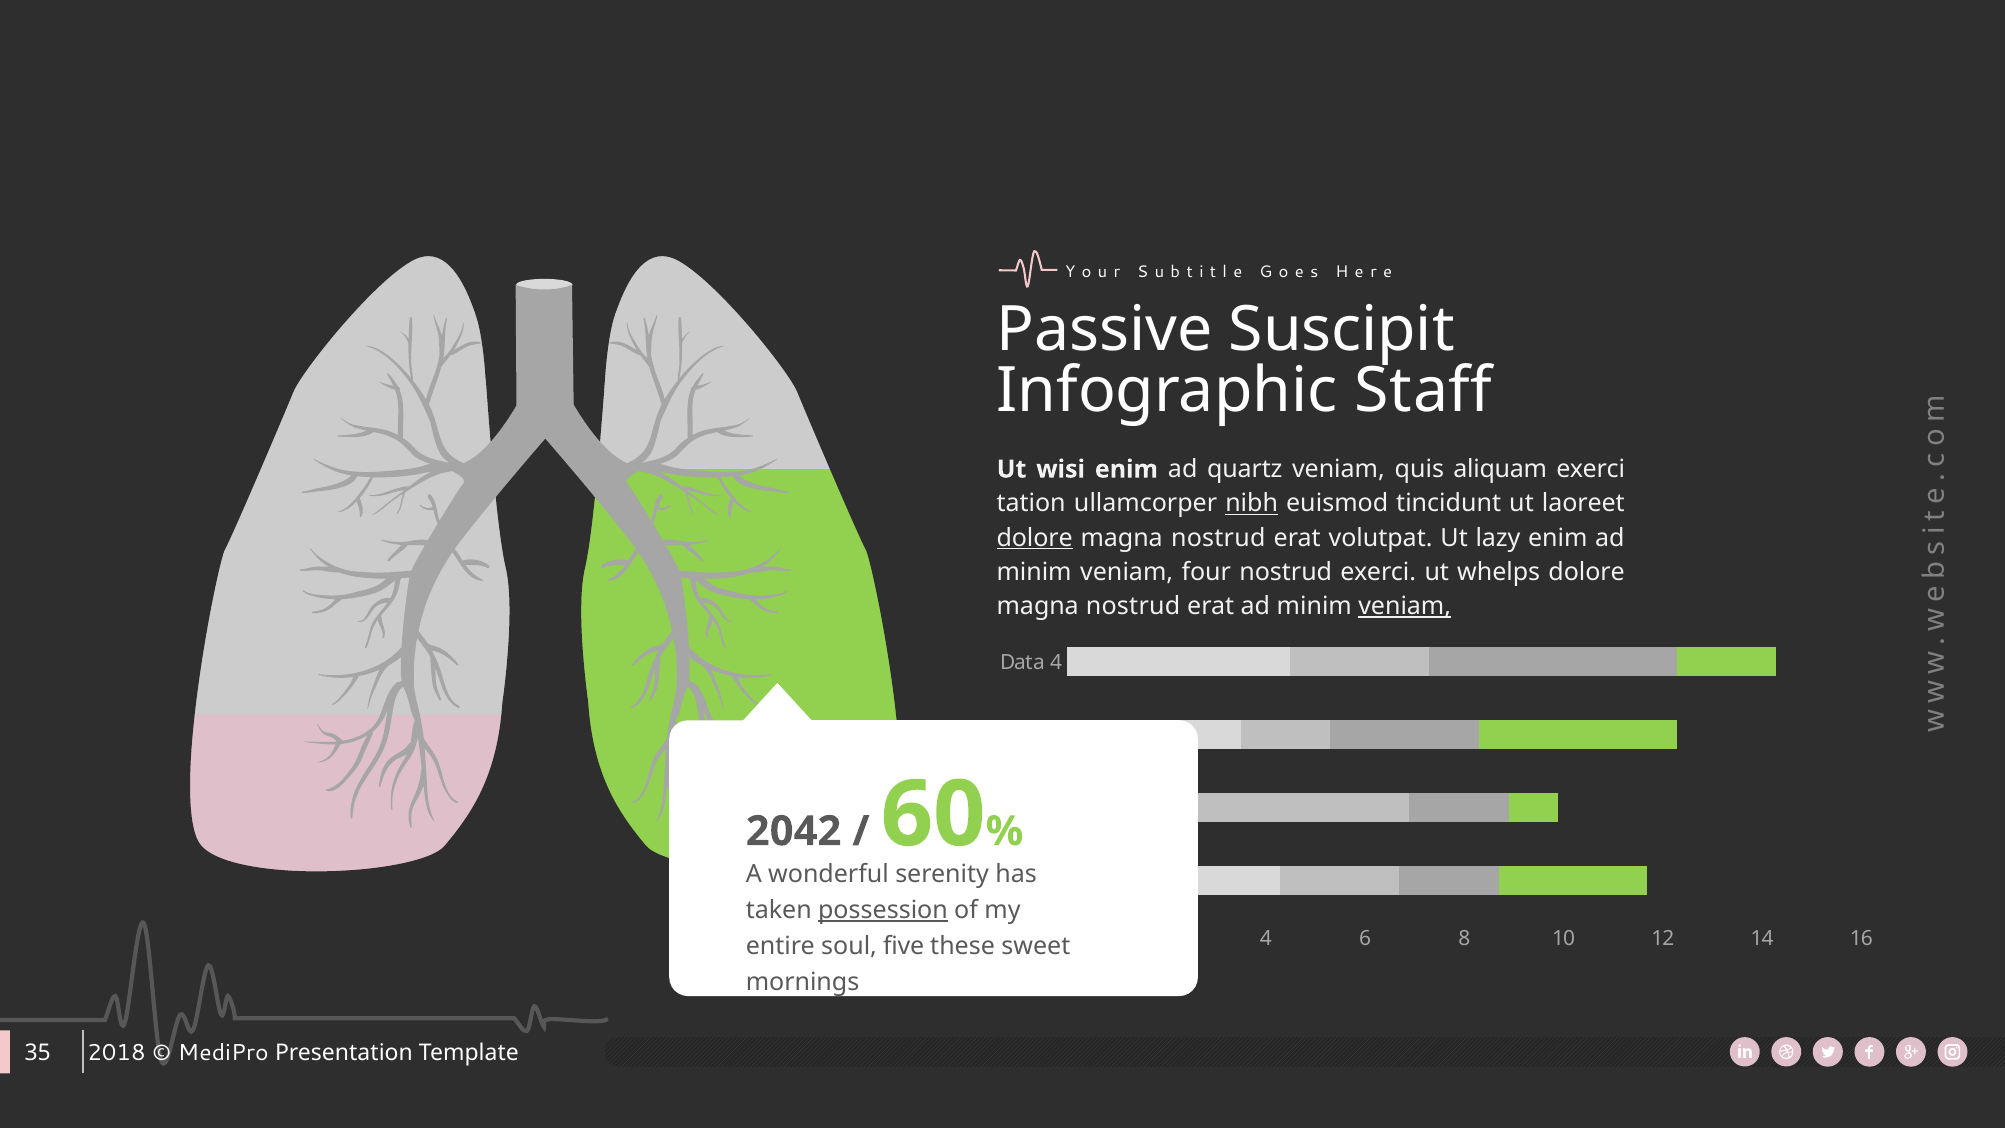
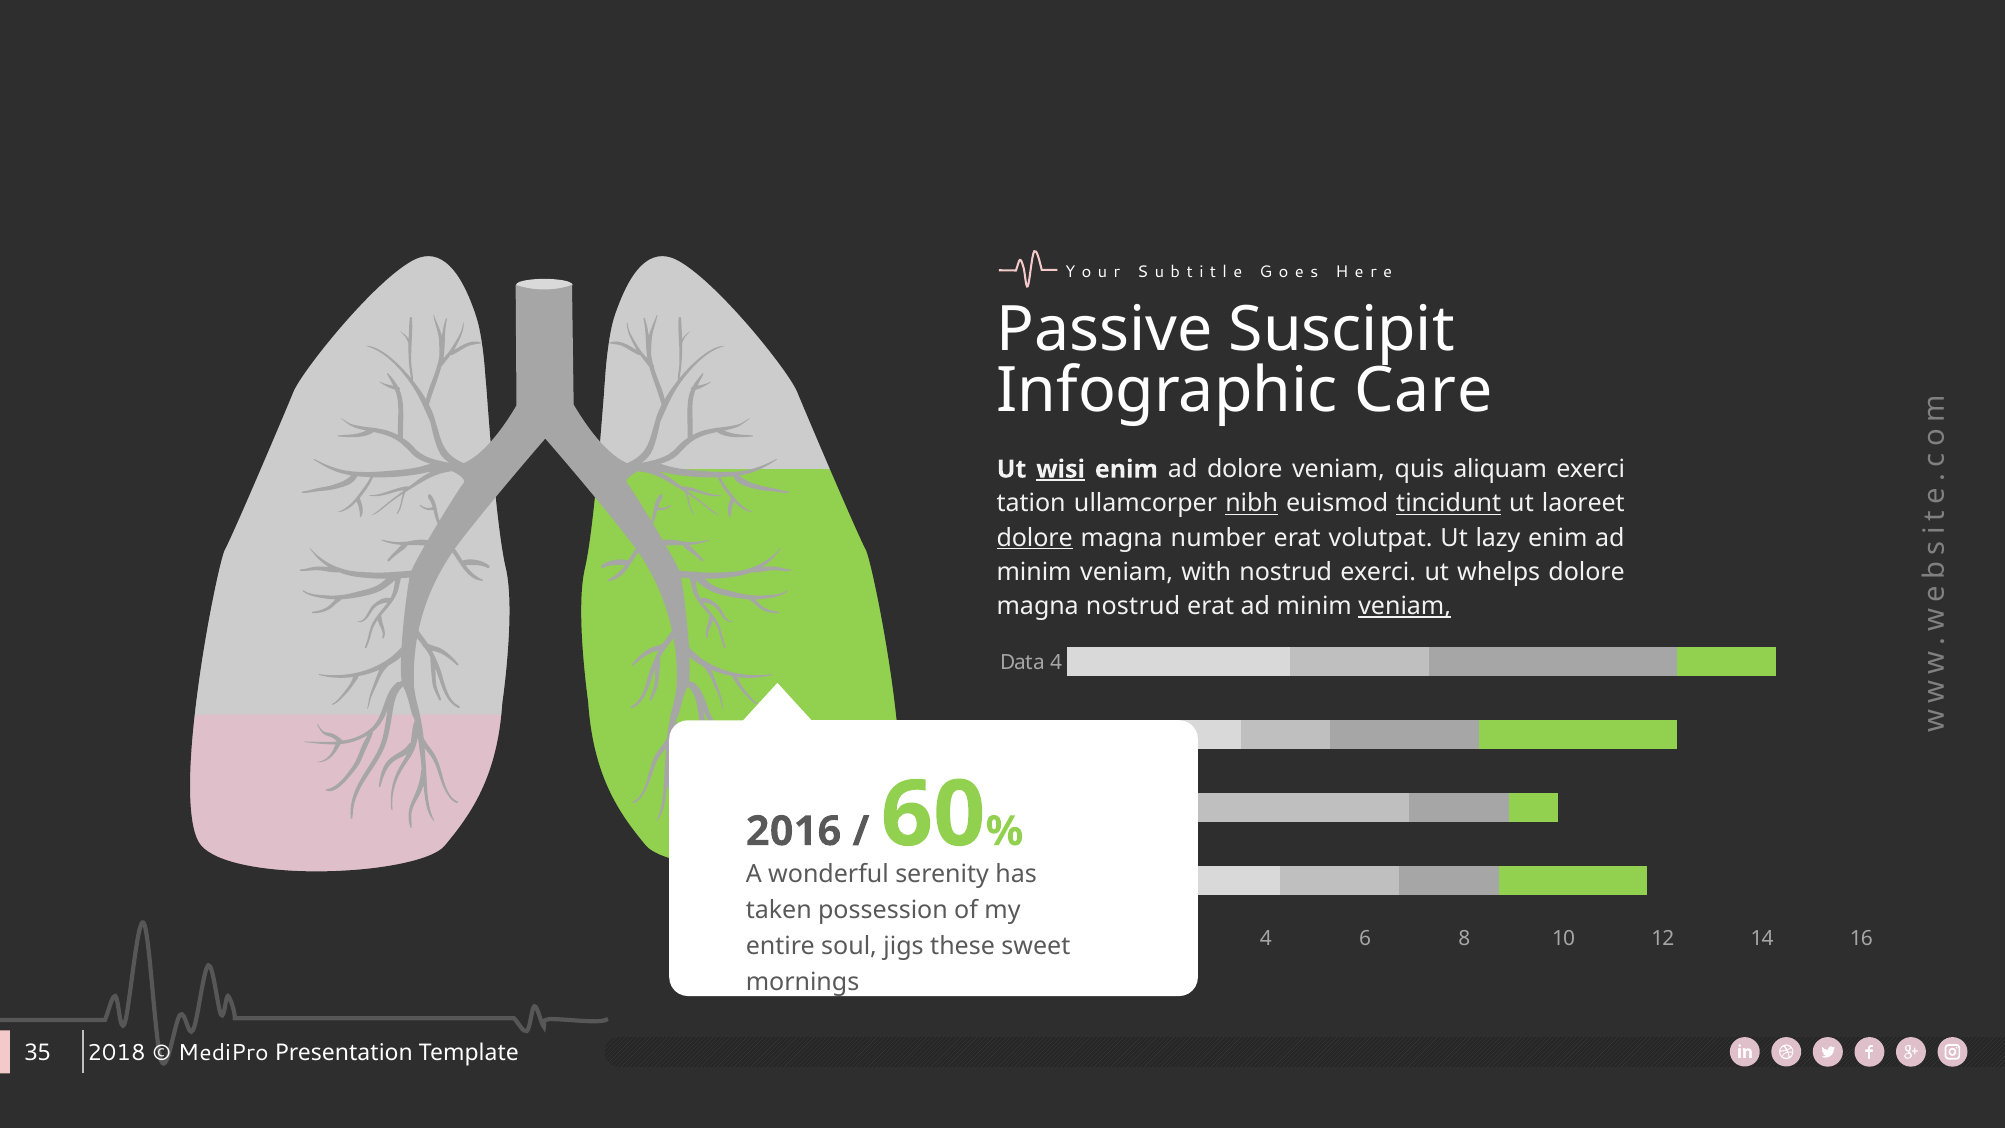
Staff: Staff -> Care (1424, 390)
wisi underline: none -> present (1061, 469)
ad quartz: quartz -> dolore (1245, 469)
tincidunt underline: none -> present (1449, 503)
nostrud: nostrud -> number (1218, 538)
four: four -> with (1206, 572)
2042: 2042 -> 2016 (794, 831)
possession underline: present -> none (883, 910)
five: five -> jigs (904, 946)
